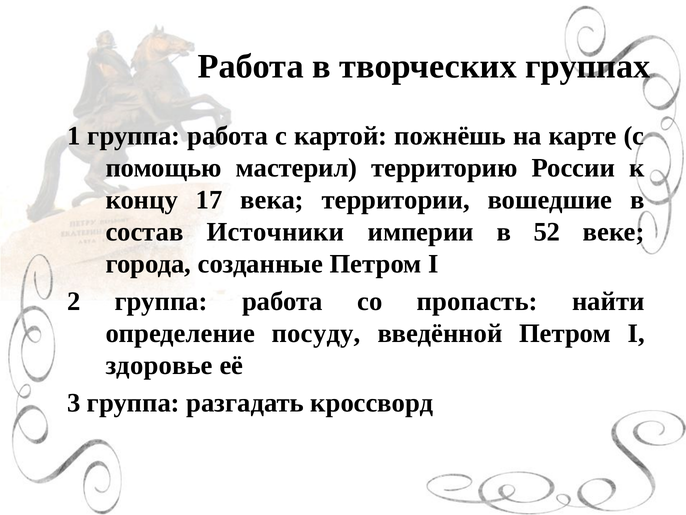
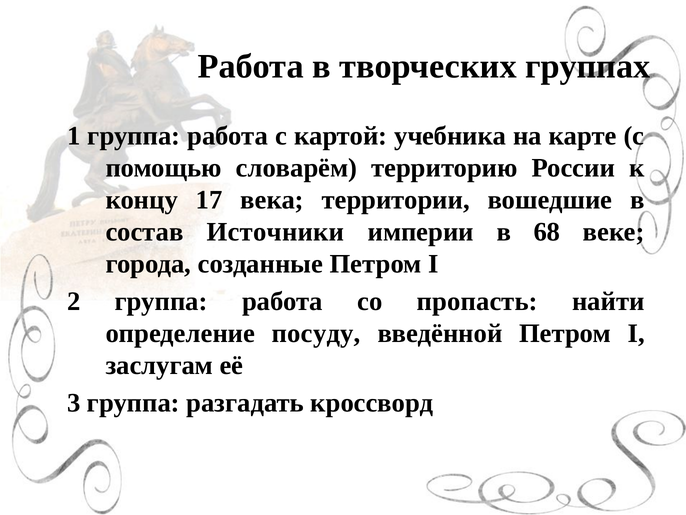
пожнёшь: пожнёшь -> учебника (450, 136)
мастерил: мастерил -> словарём (297, 168)
52: 52 -> 68 (547, 232)
здоровье: здоровье -> заслугам (159, 365)
